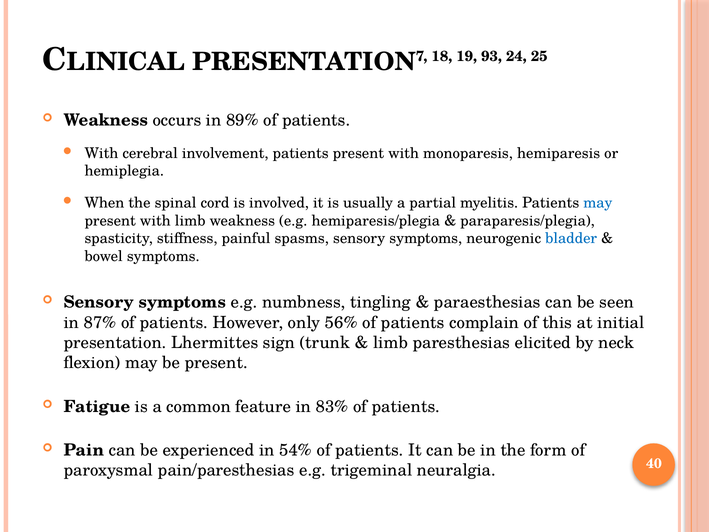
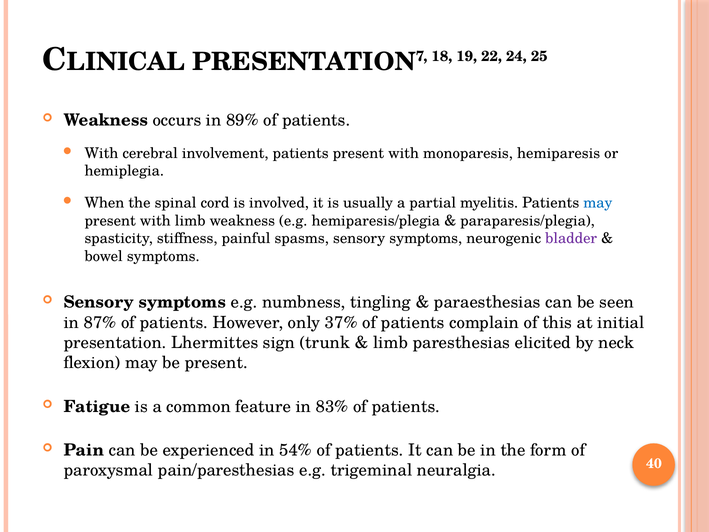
93: 93 -> 22 (492, 56)
bladder colour: blue -> purple (571, 238)
56%: 56% -> 37% (341, 322)
